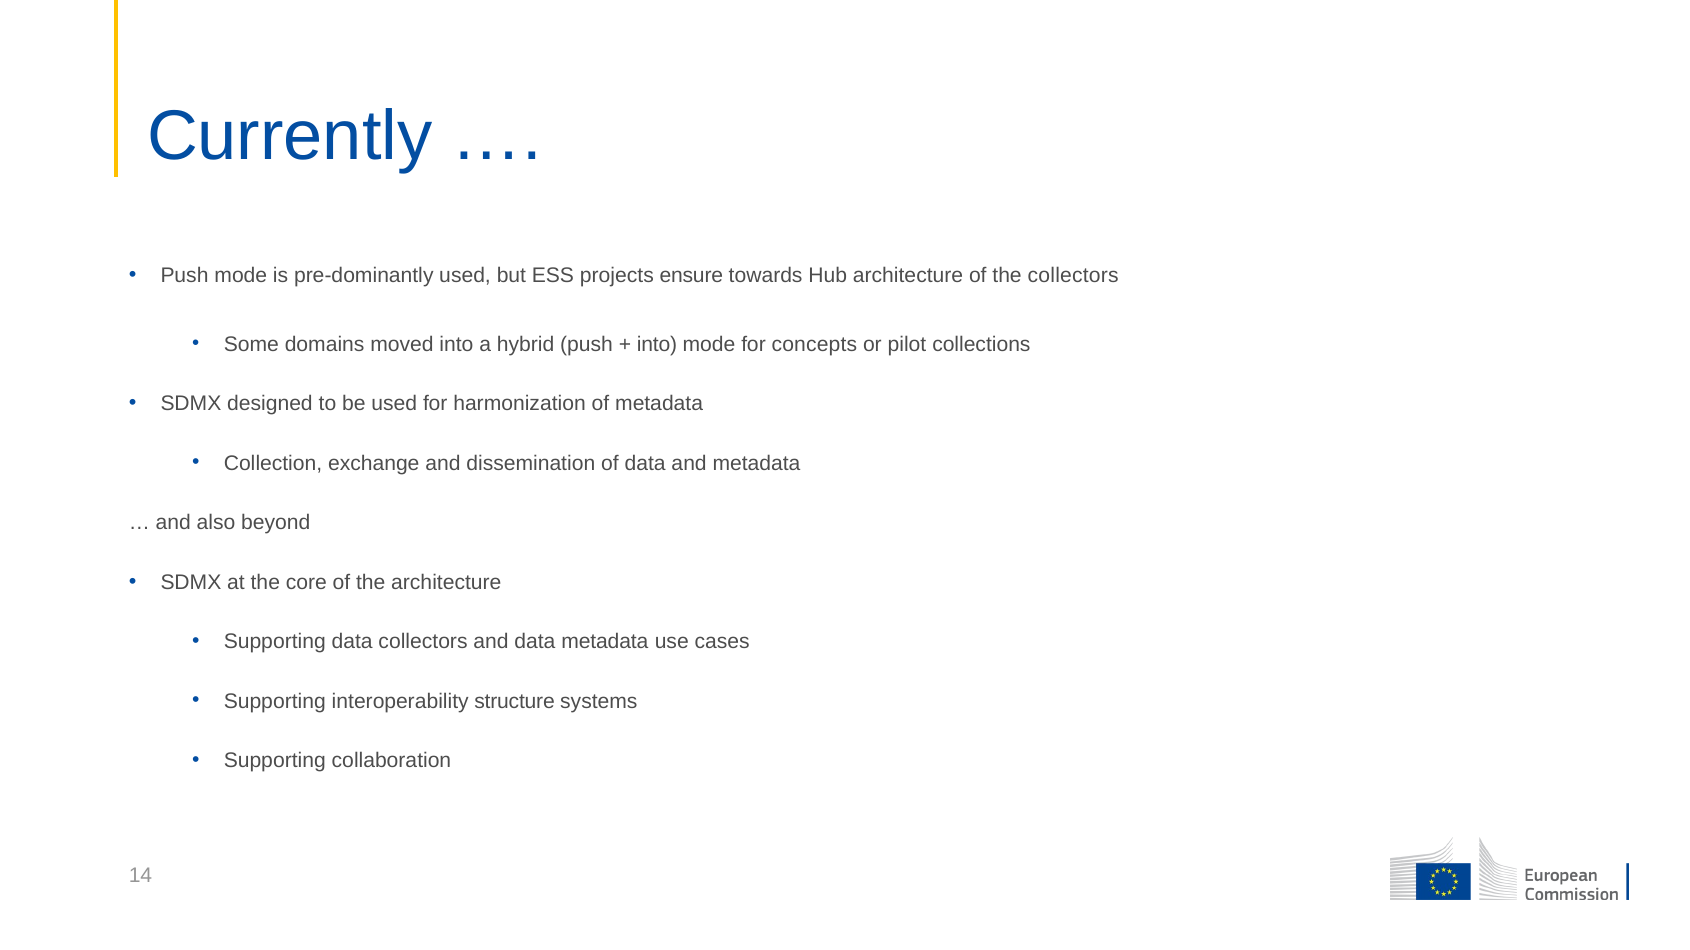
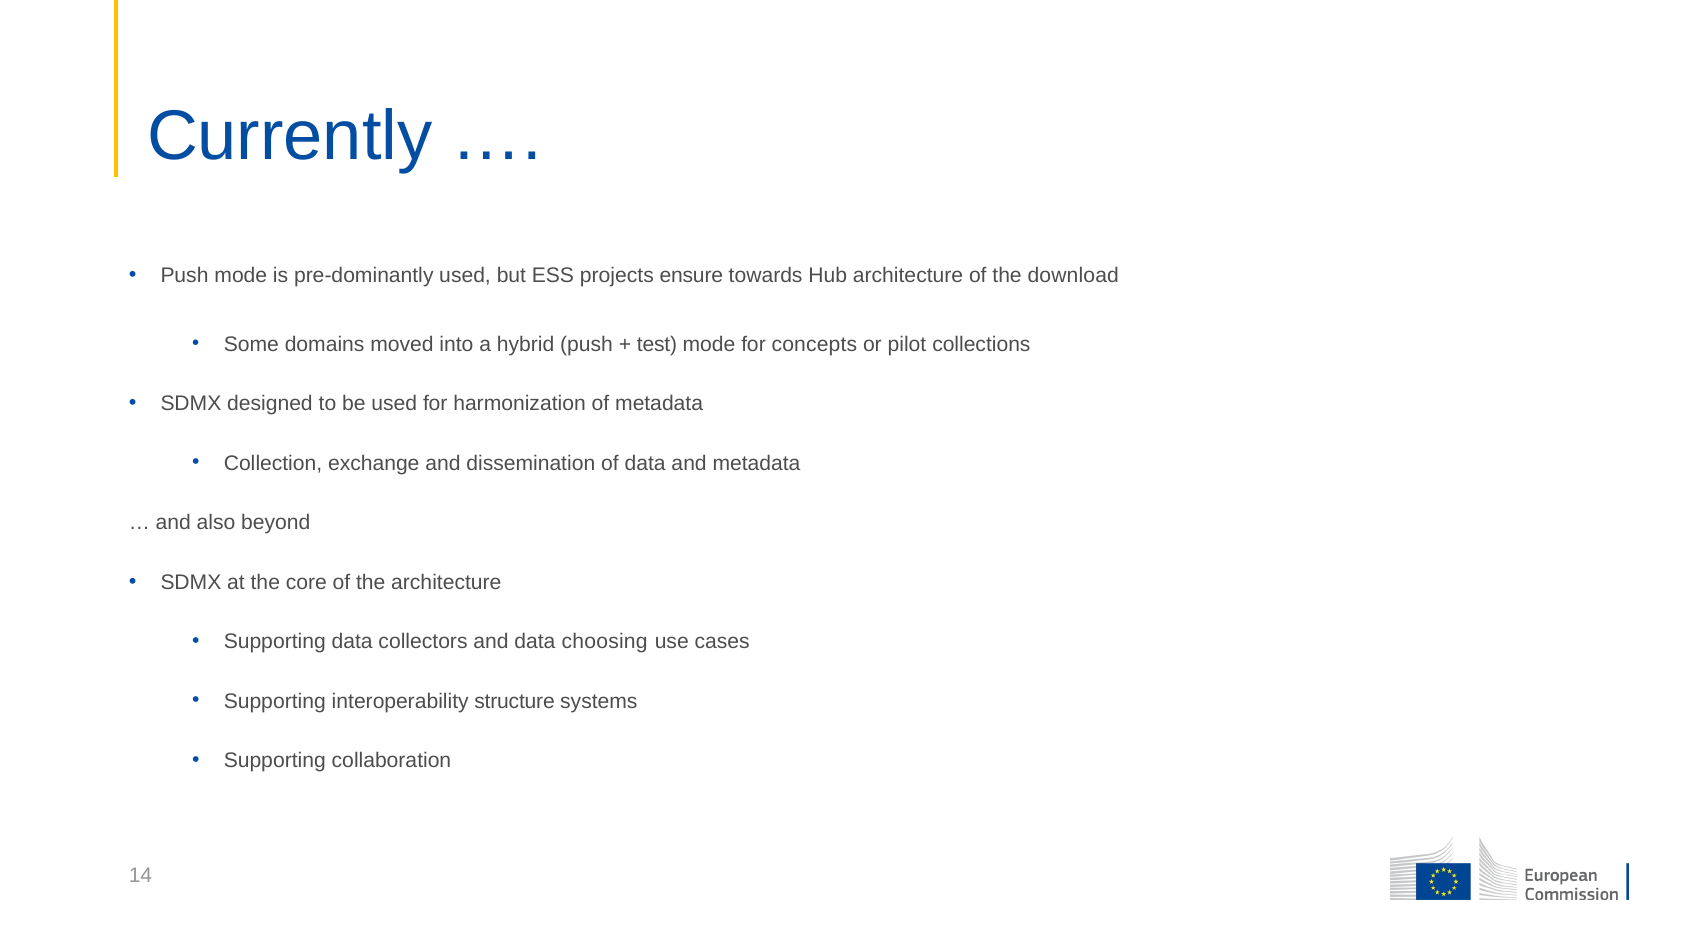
the collectors: collectors -> download (1073, 276)
into: into -> test (657, 344)
data metadata: metadata -> choosing (605, 642)
